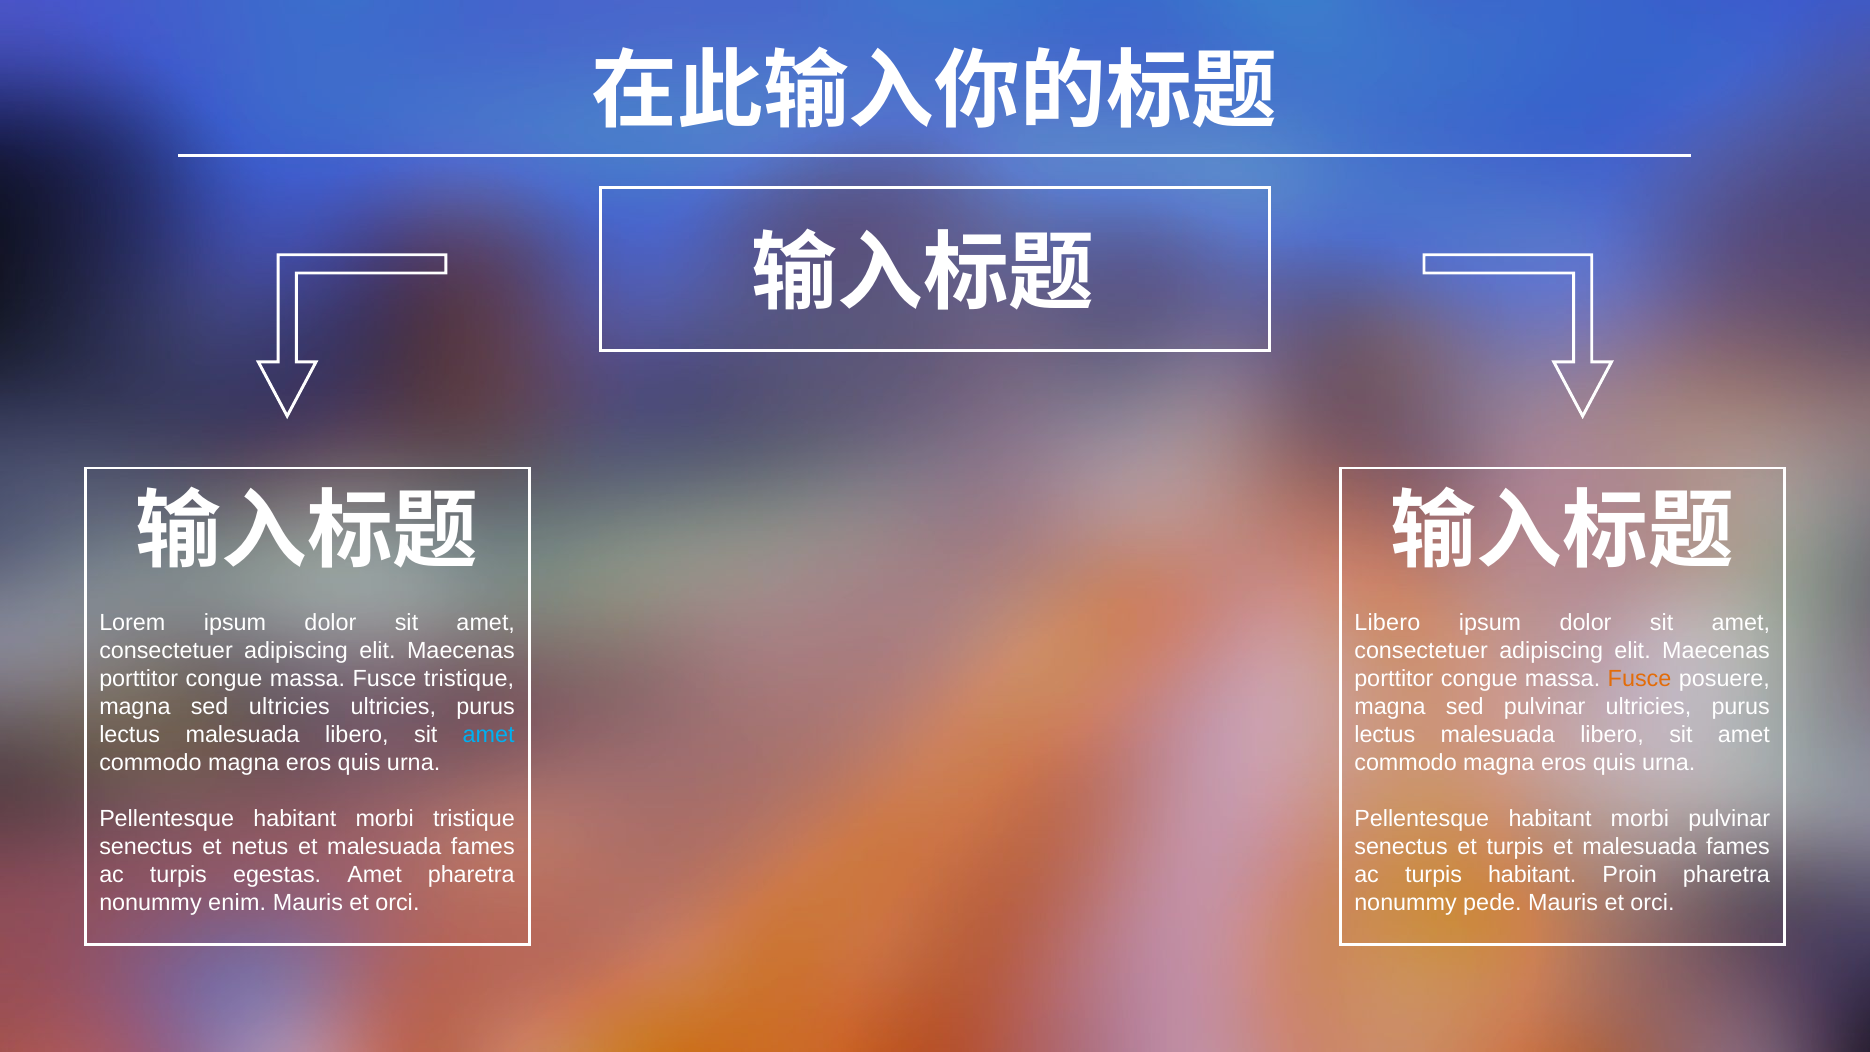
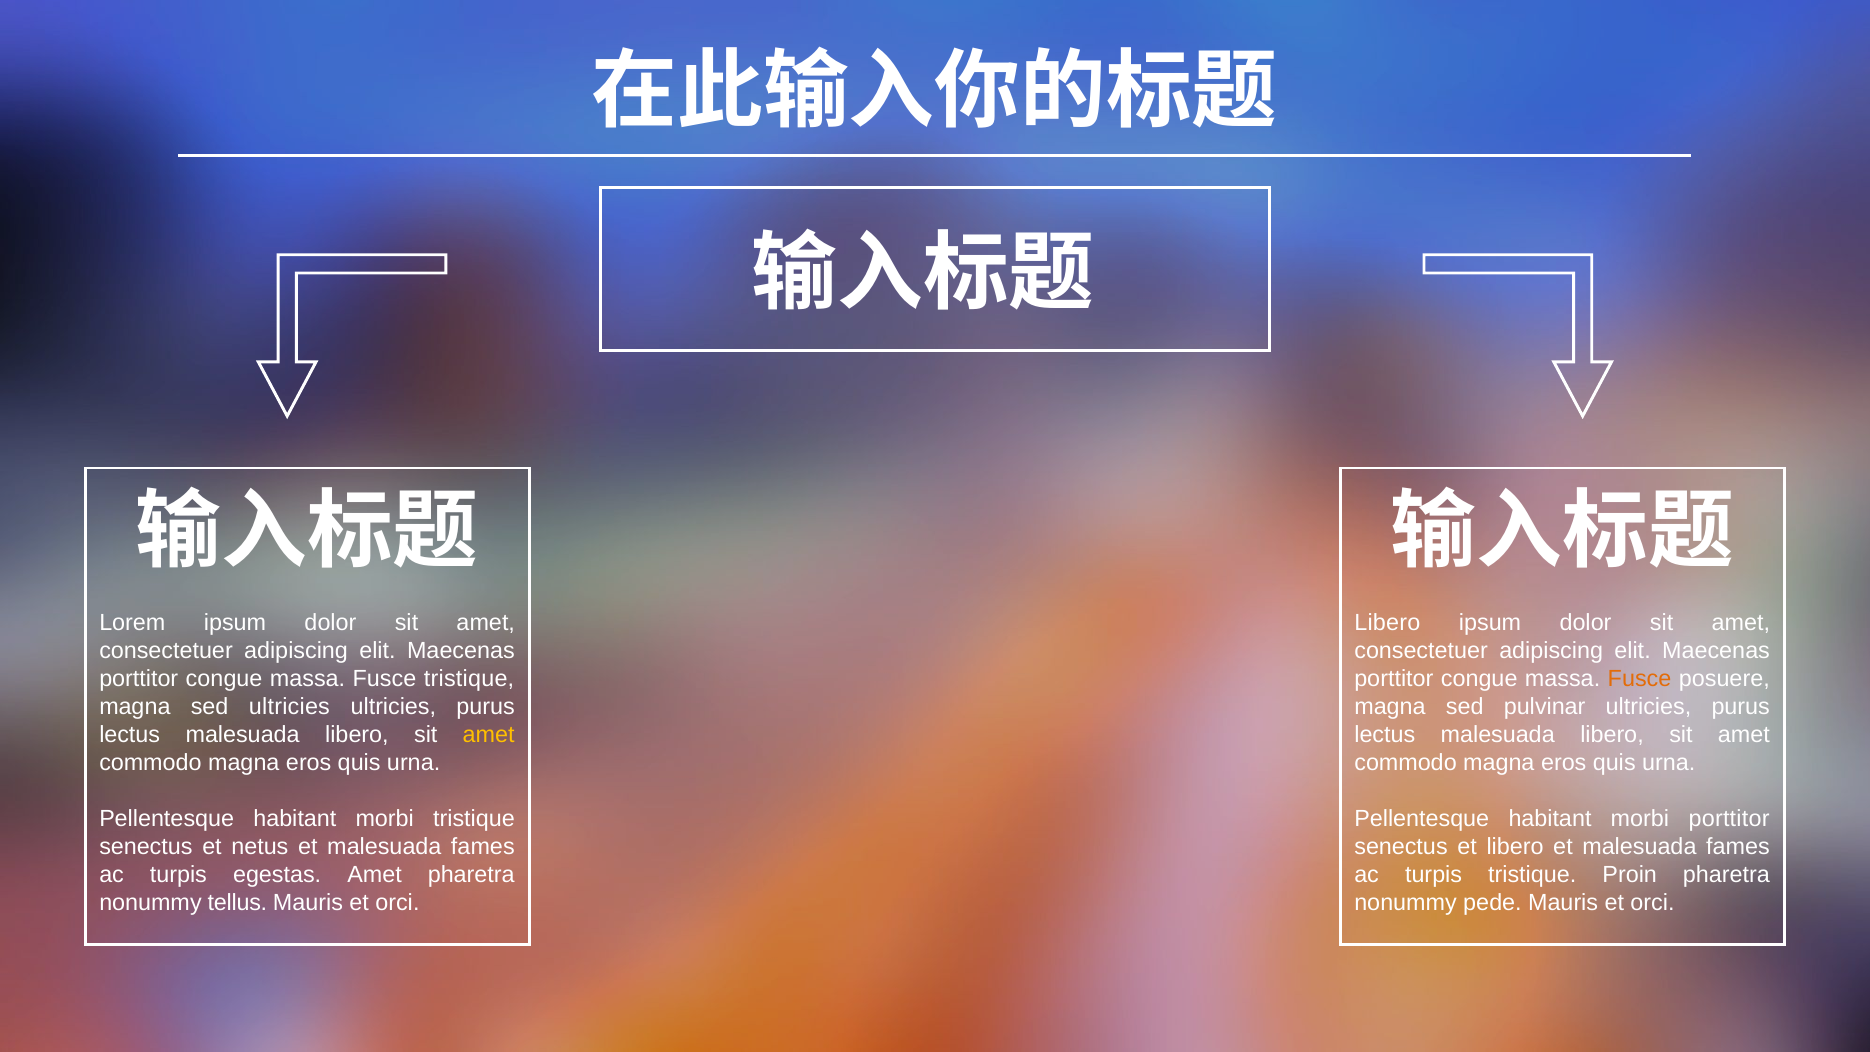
amet colour: light blue -> yellow (489, 735)
morbi pulvinar: pulvinar -> porttitor (1729, 819)
et turpis: turpis -> libero (1515, 847)
turpis habitant: habitant -> tristique (1532, 875)
enim: enim -> tellus (237, 903)
